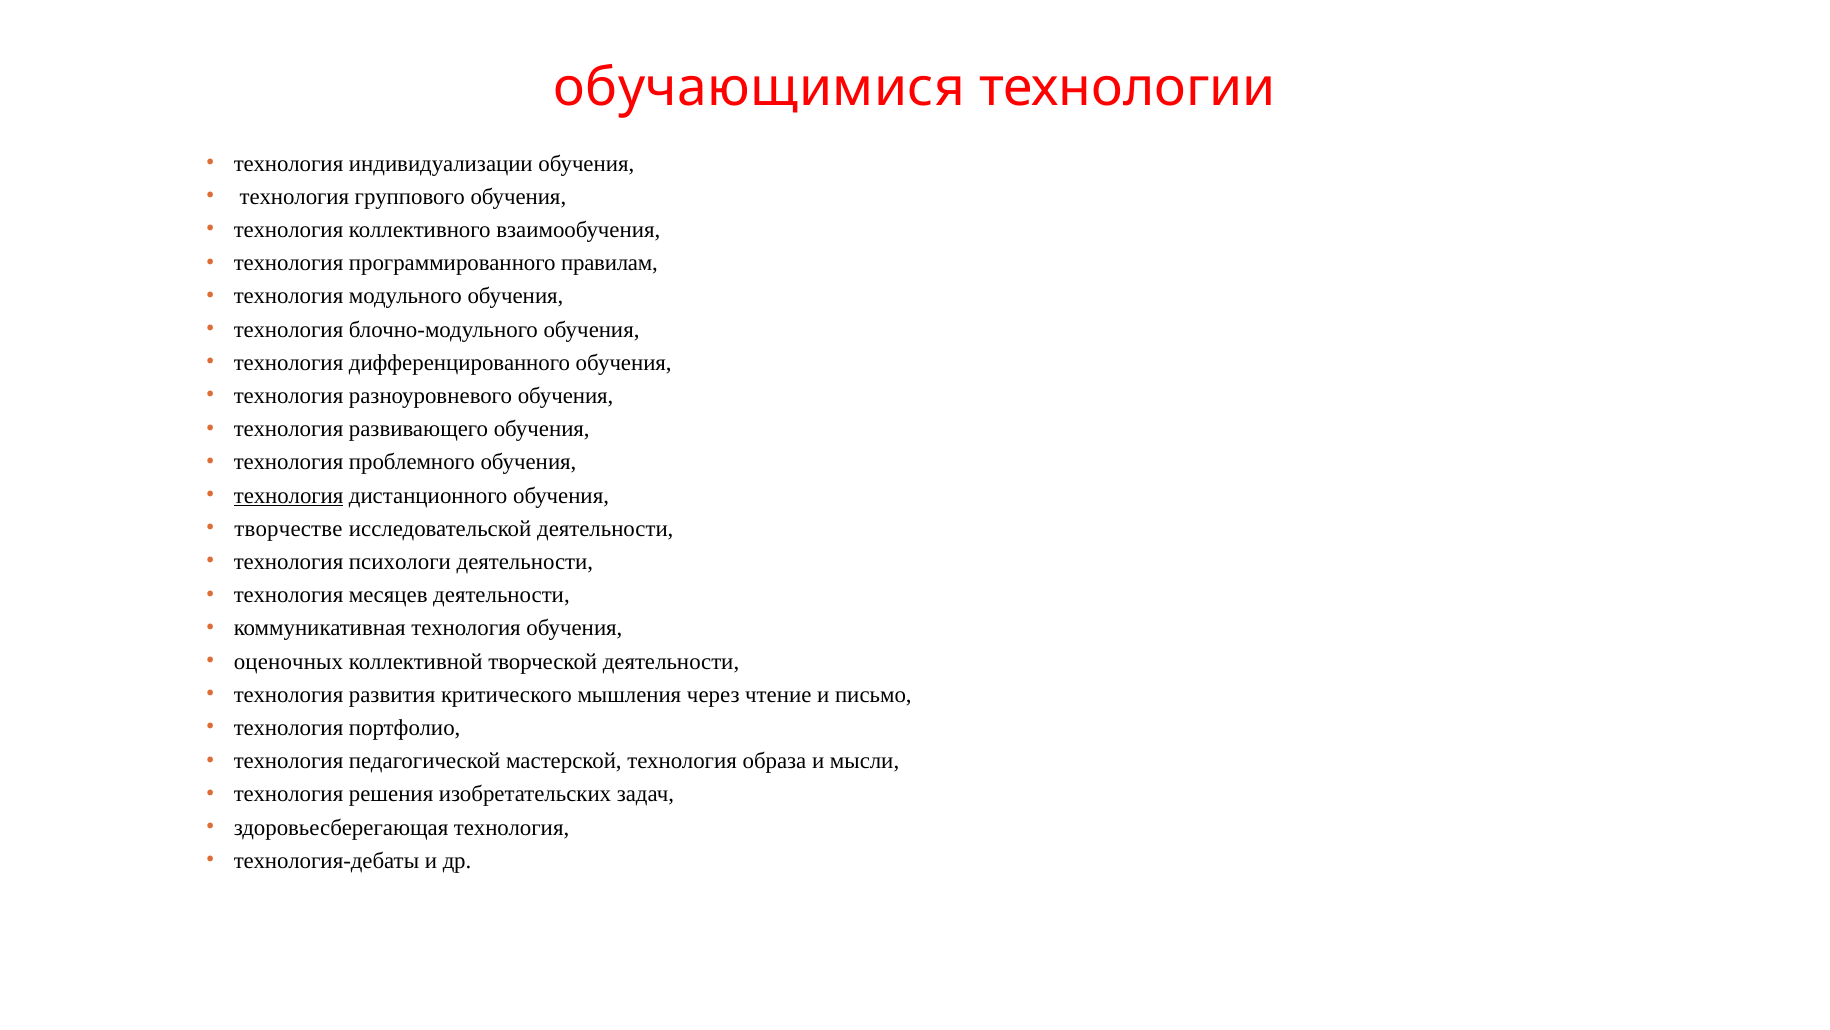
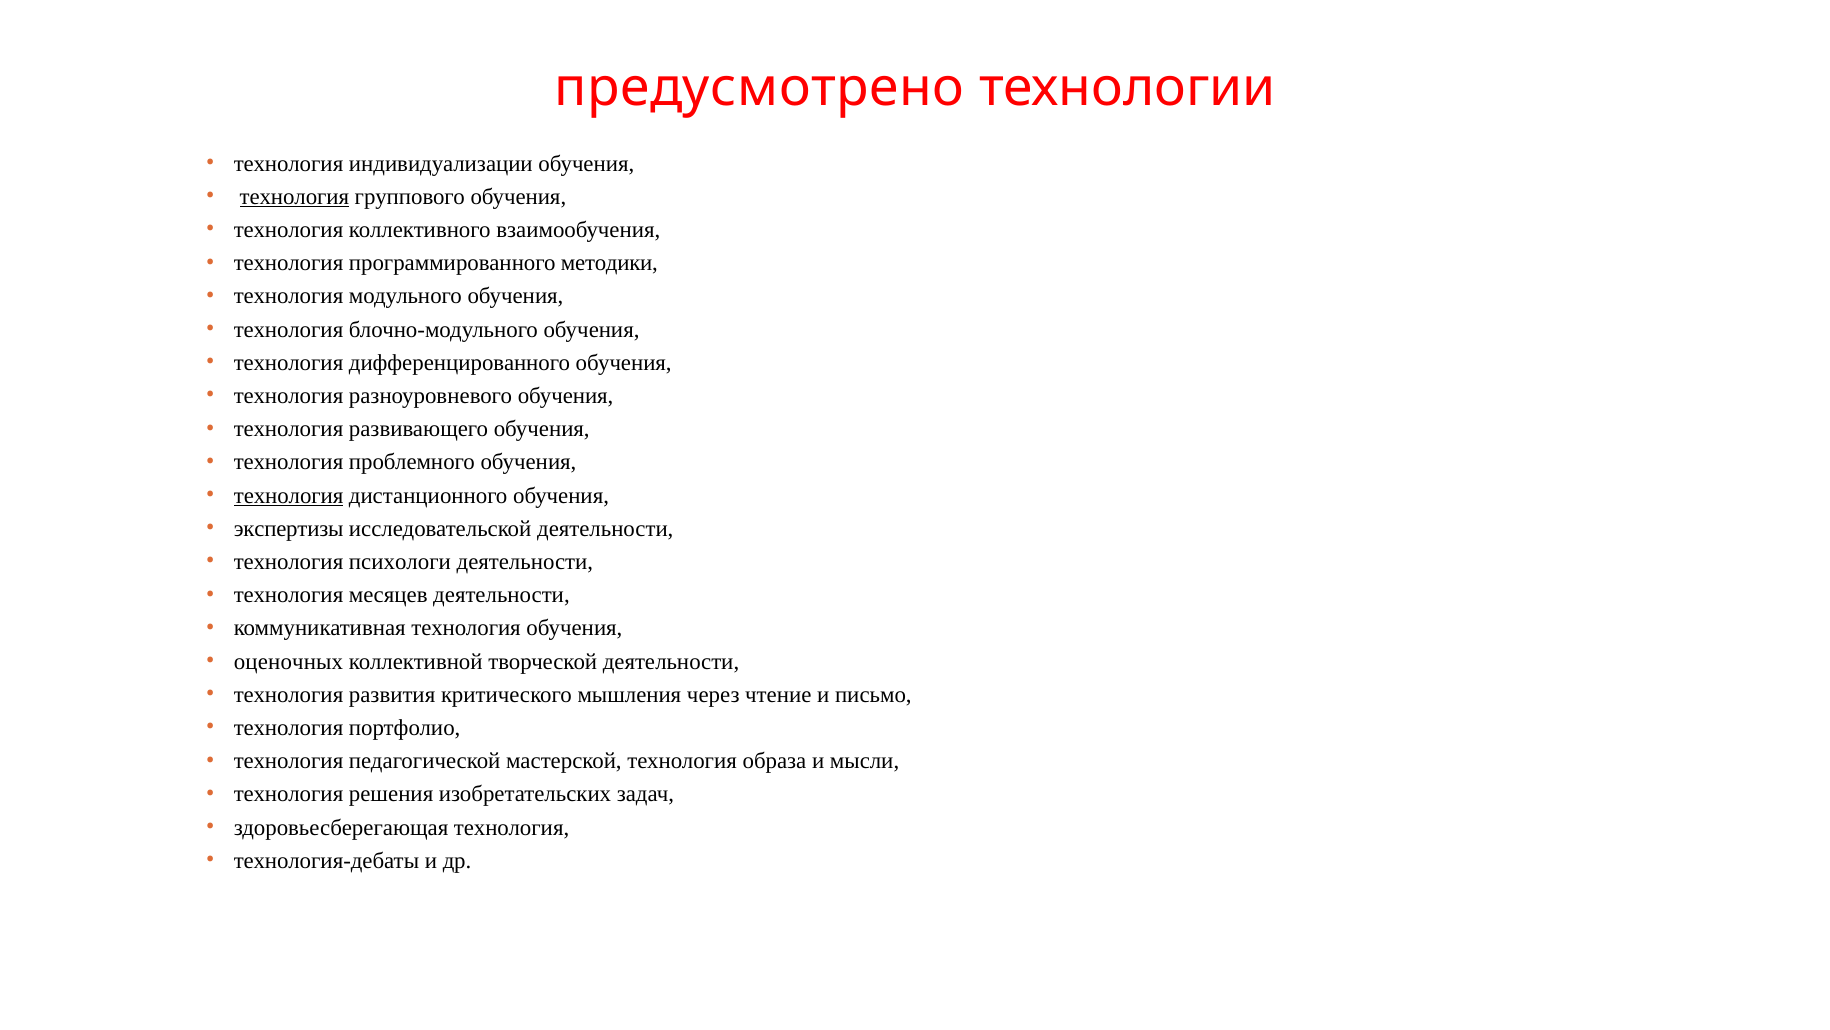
обучающимися: обучающимися -> предусмотрено (759, 88)
технология underline: none -> present (294, 197)
правилам: правилам -> методики (609, 263)
творчестве: творчестве -> экспертизы (289, 528)
